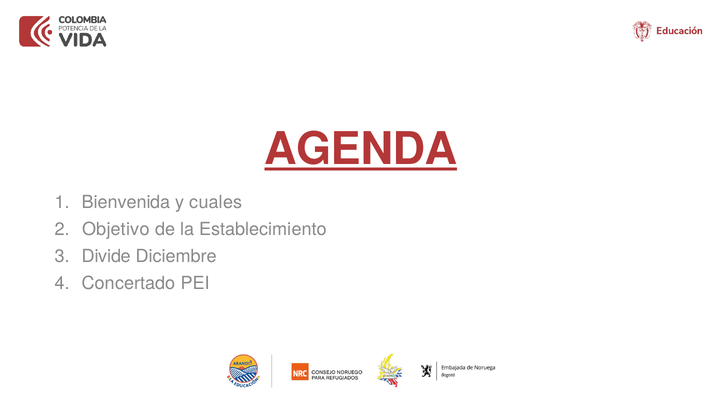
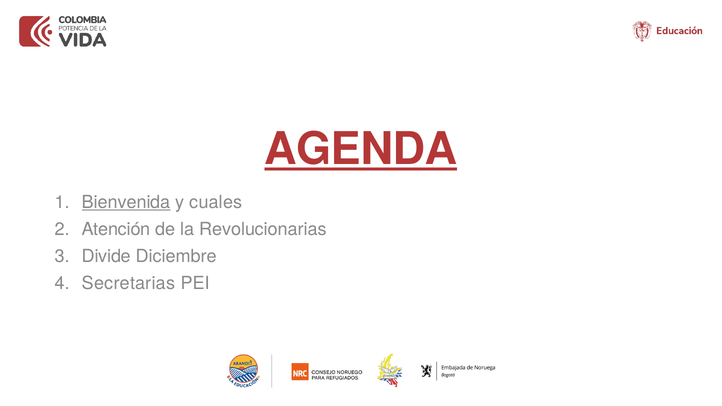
Bienvenida underline: none -> present (126, 202)
Objetivo: Objetivo -> Atención (116, 229)
Establecimiento: Establecimiento -> Revolucionarias (263, 229)
Concertado: Concertado -> Secretarias (129, 283)
